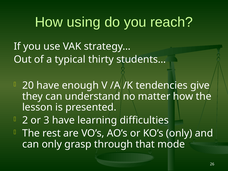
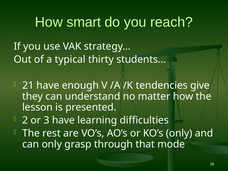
using: using -> smart (84, 22)
20: 20 -> 21 (28, 85)
